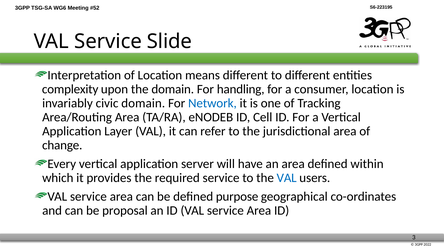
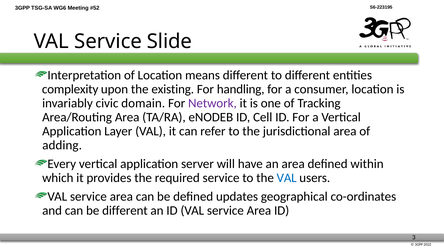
the domain: domain -> existing (173, 89)
Network colour: blue -> purple (212, 103)
change: change -> adding (62, 145)
purpose: purpose -> updates (237, 196)
be proposal: proposal -> different (125, 210)
